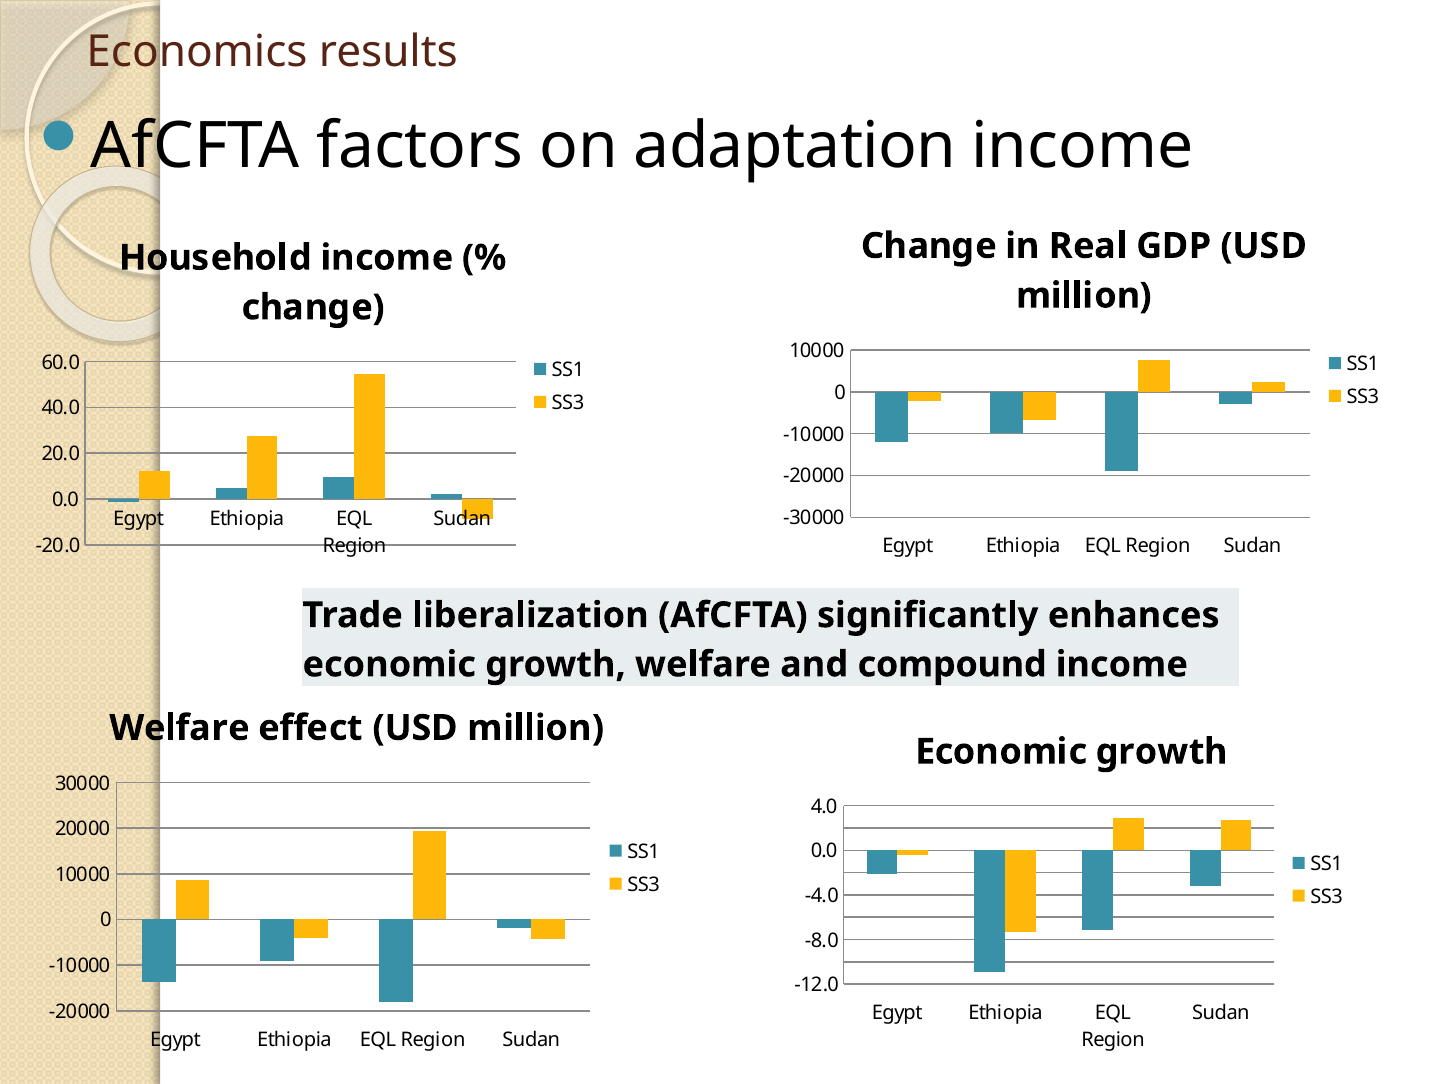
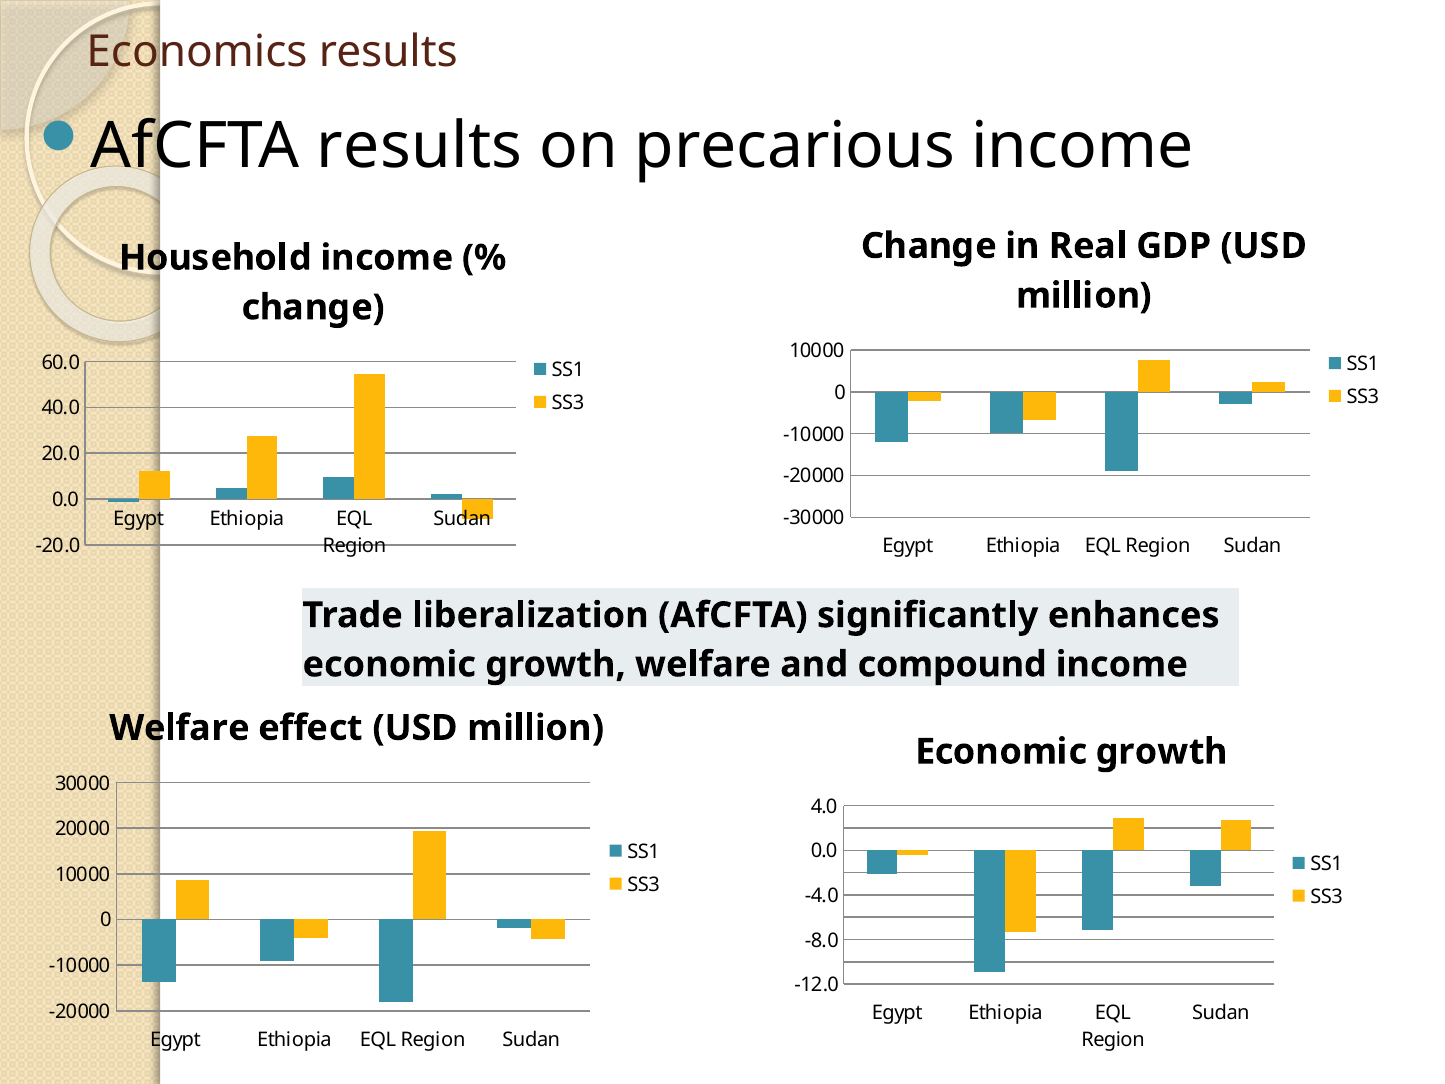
AfCFTA factors: factors -> results (420, 146)
adaptation: adaptation -> precarious (795, 146)
